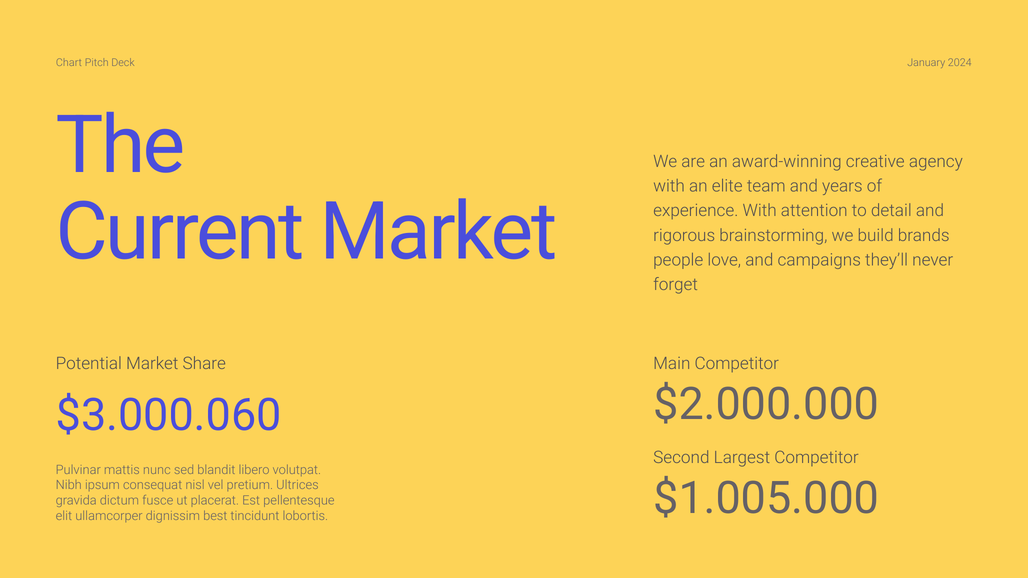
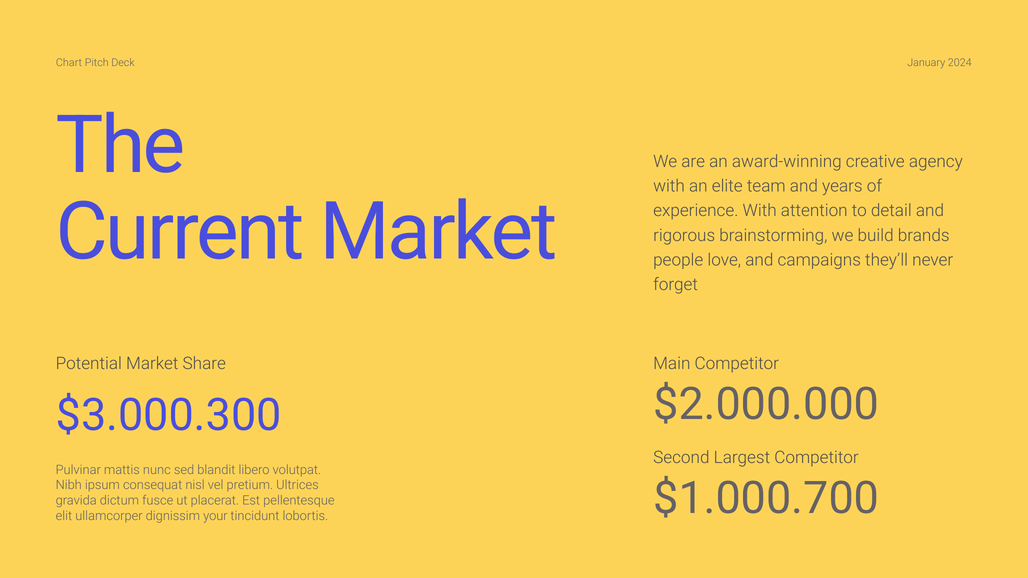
$3.000.060: $3.000.060 -> $3.000.300 (169, 415)
$1.005.000: $1.005.000 -> $1.000.700 (766, 499)
best: best -> your (215, 516)
